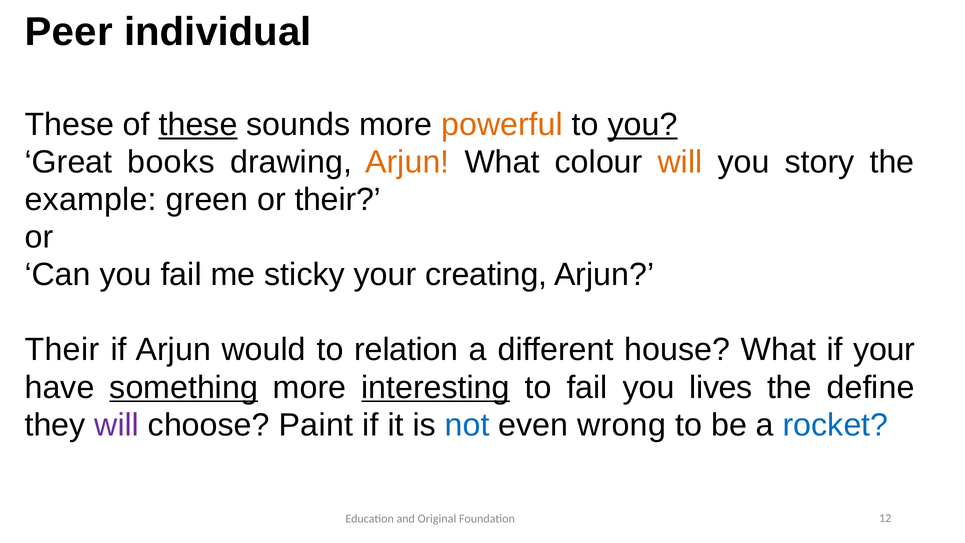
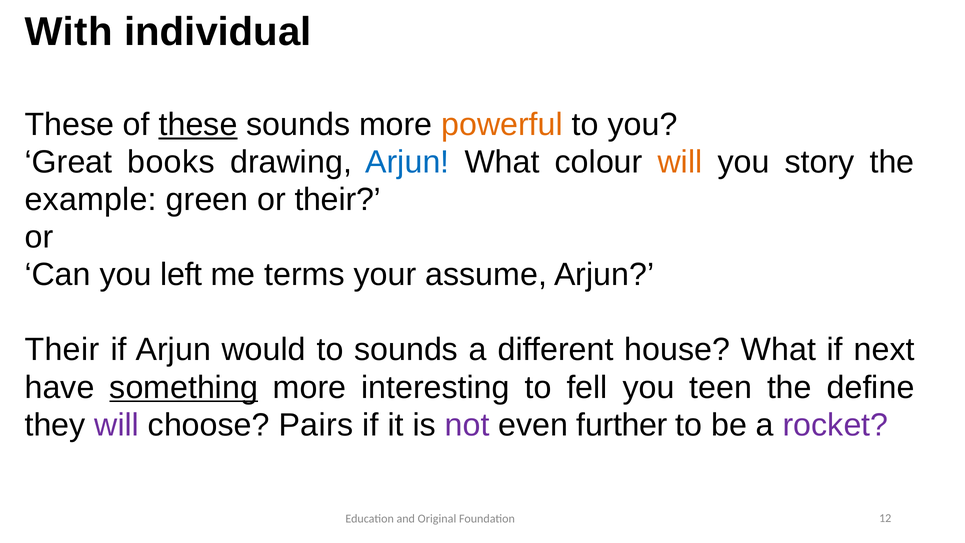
Peer: Peer -> With (69, 32)
you underline: present -> none (643, 125)
Arjun colour: orange -> blue (407, 162)
you fail: fail -> left (181, 275)
sticky: sticky -> terms (305, 275)
creating: creating -> assume (486, 275)
to relation: relation -> sounds (406, 350)
if your: your -> next (884, 350)
interesting underline: present -> none (436, 387)
to fail: fail -> fell (587, 387)
lives: lives -> teen (721, 387)
Paint: Paint -> Pairs (316, 425)
not colour: blue -> purple (467, 425)
wrong: wrong -> further (622, 425)
rocket colour: blue -> purple (836, 425)
